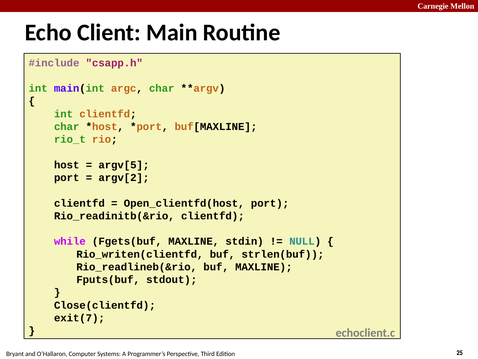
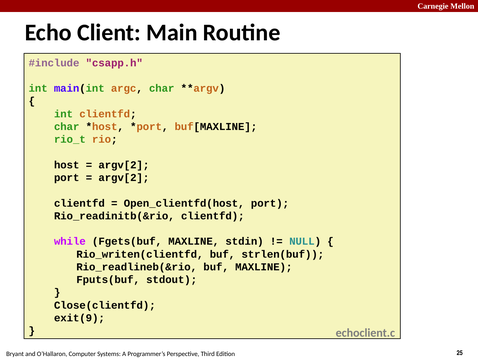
argv[5: argv[5 -> argv[2 (124, 165)
exit(7: exit(7 -> exit(9 (79, 318)
